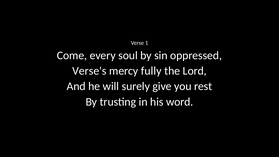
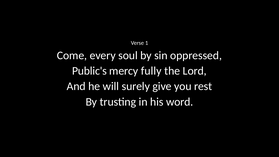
Verse's: Verse's -> Public's (89, 71)
